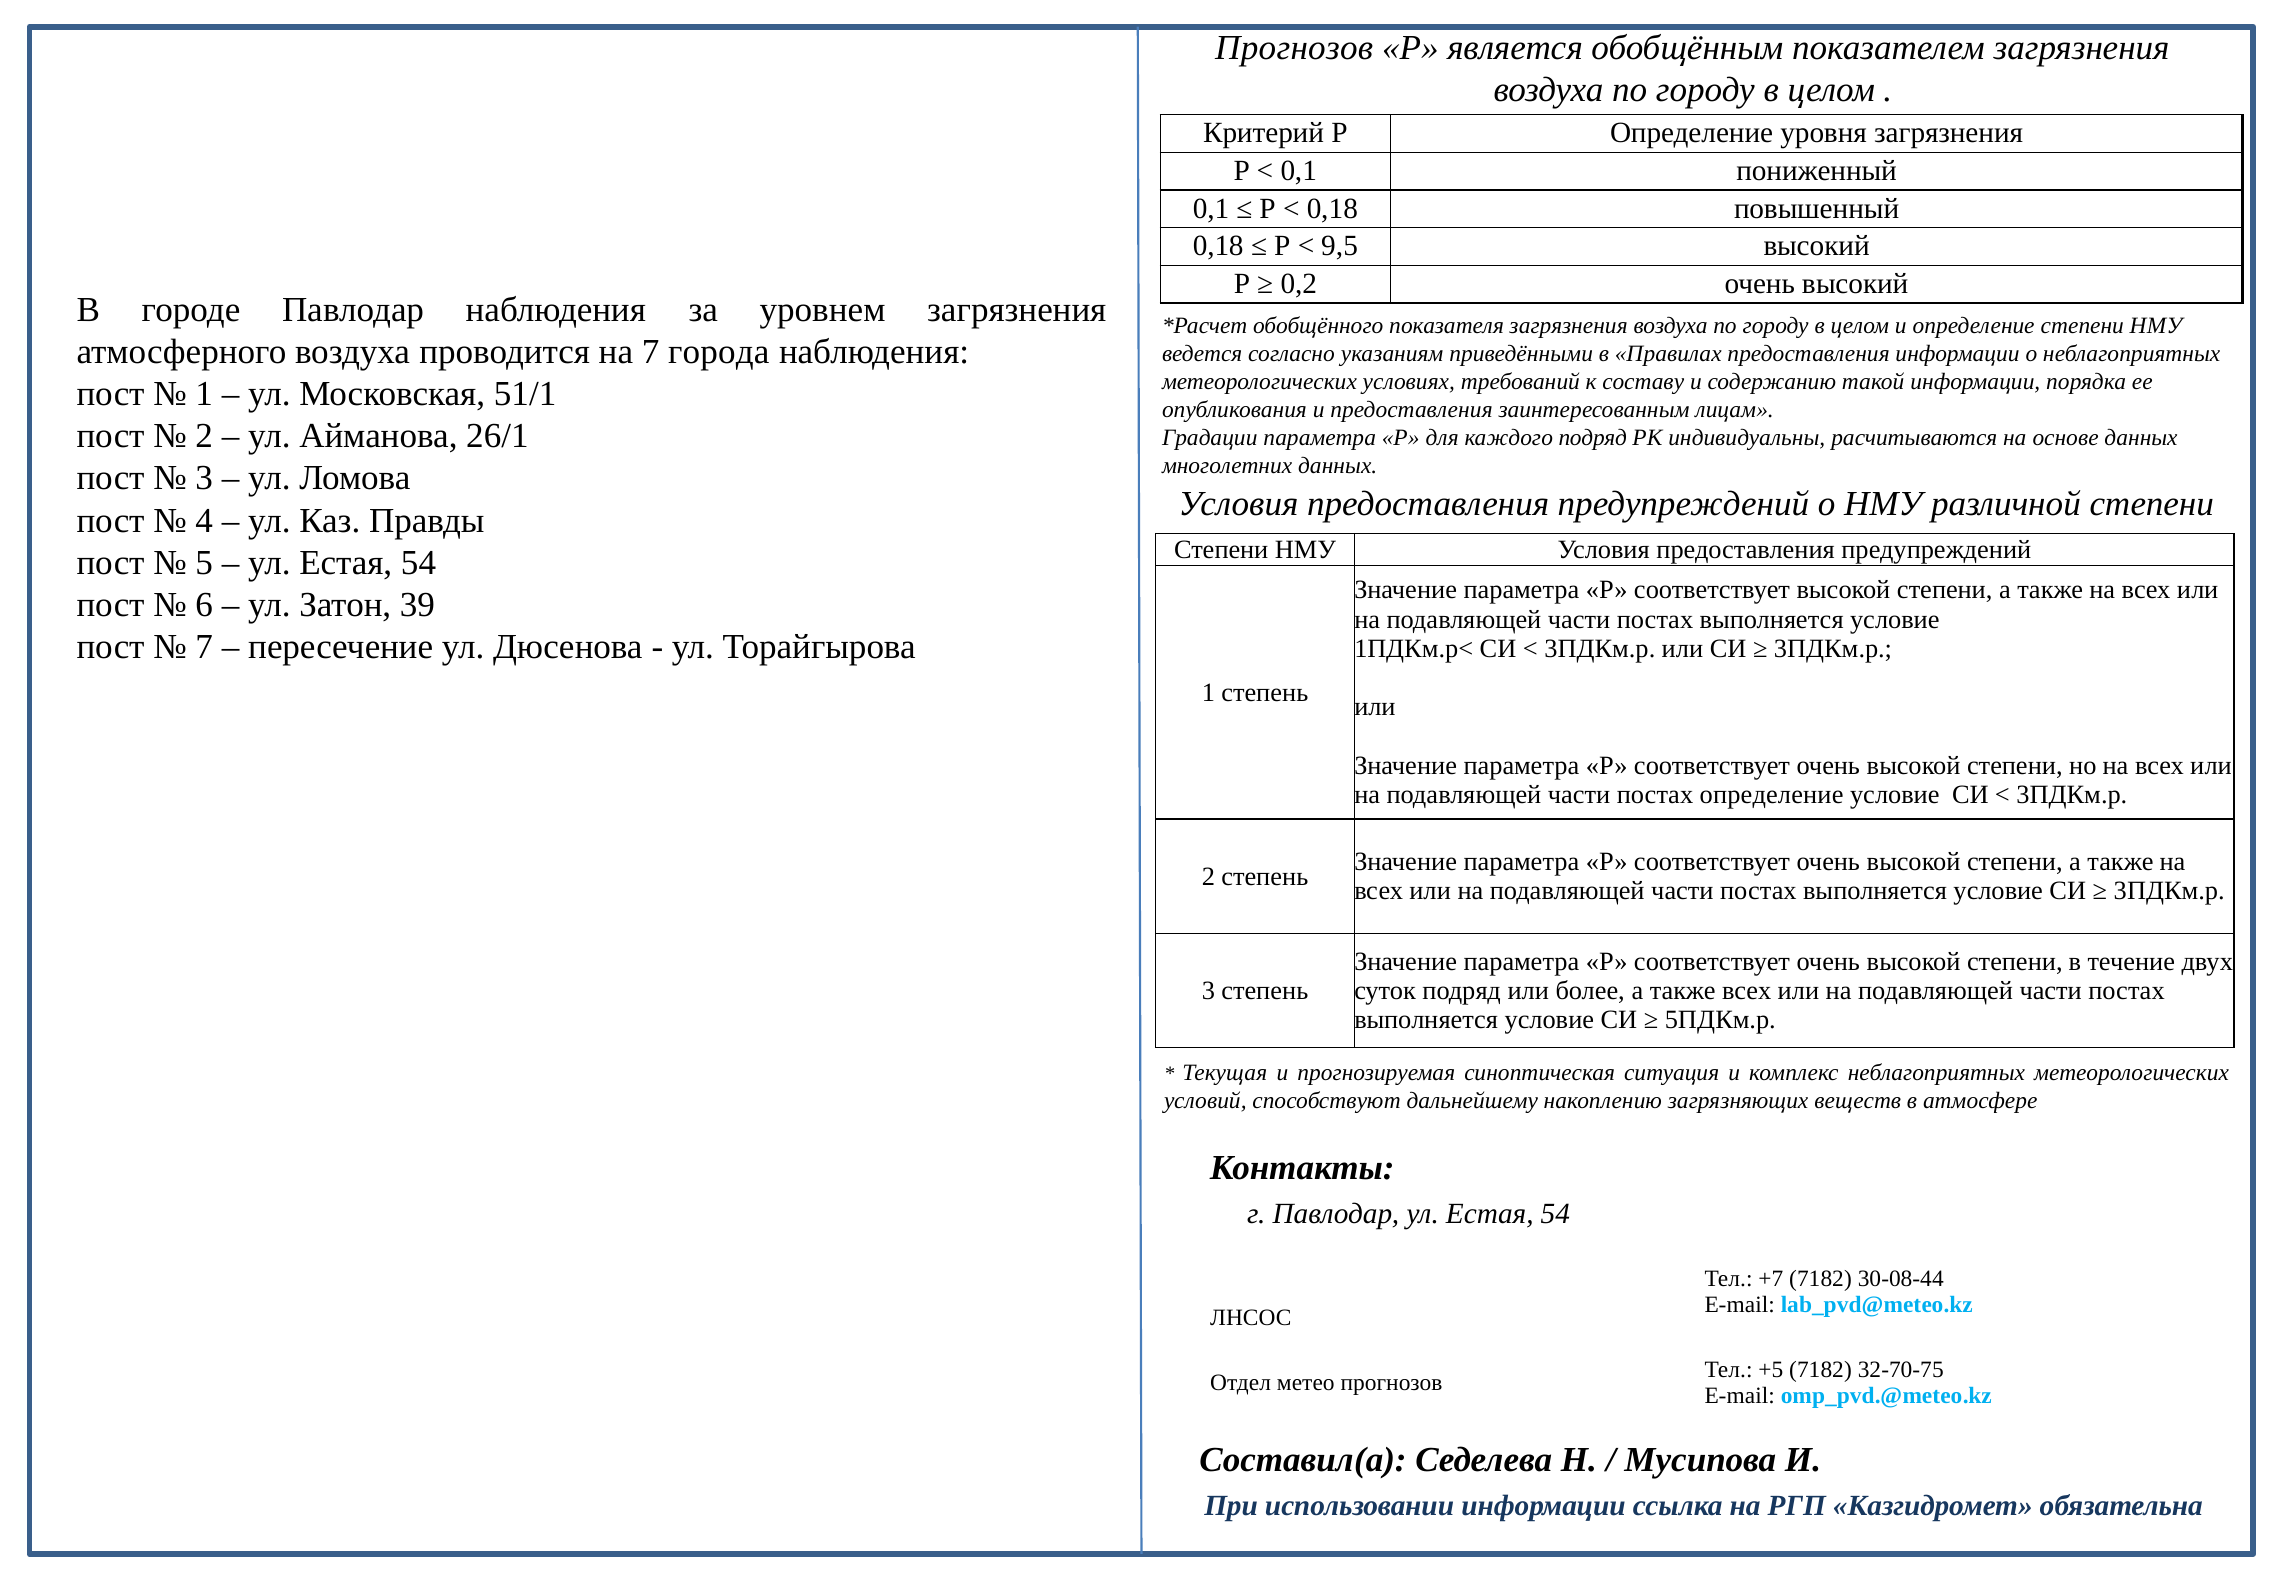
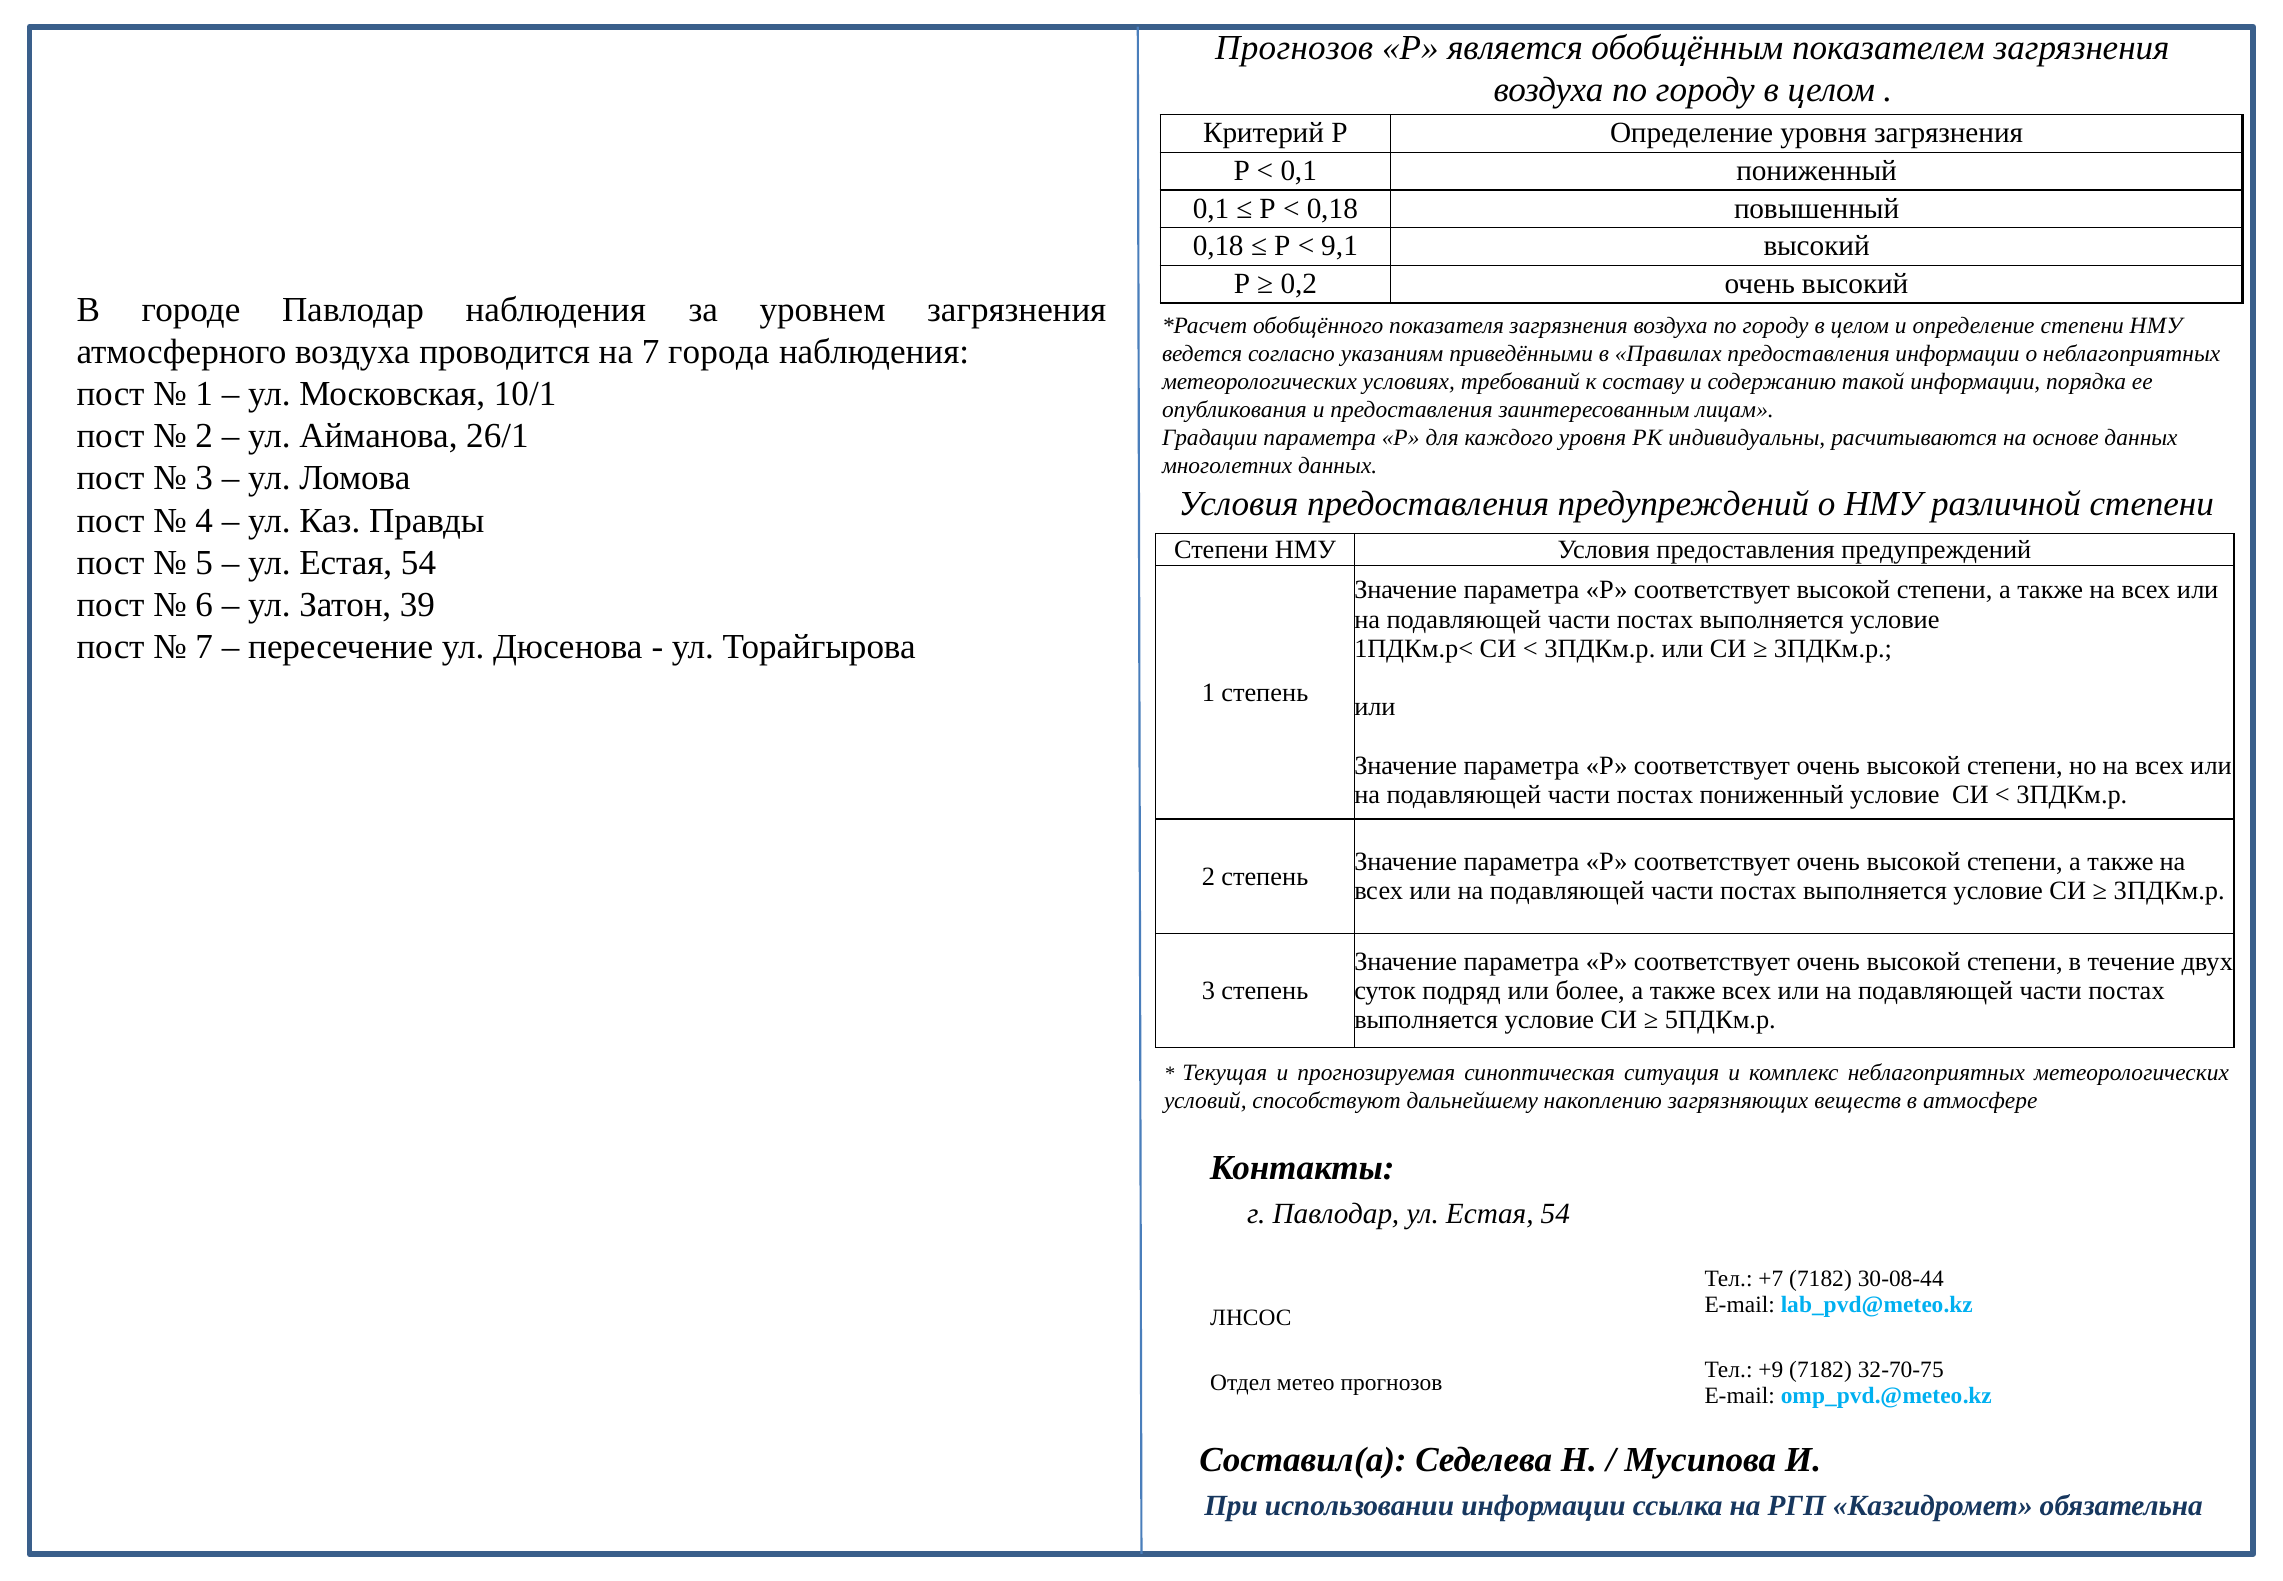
9,5: 9,5 -> 9,1 (1340, 246)
51/1: 51/1 -> 10/1 (525, 394)
каждого подряд: подряд -> уровня (1593, 438)
постах определение: определение -> пониженный (1772, 794)
+5: +5 -> +9 (1771, 1369)
